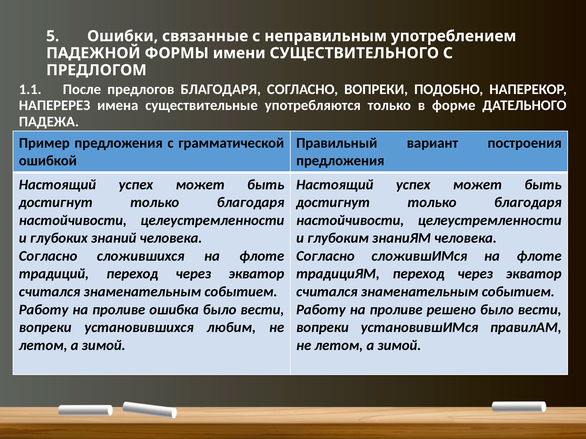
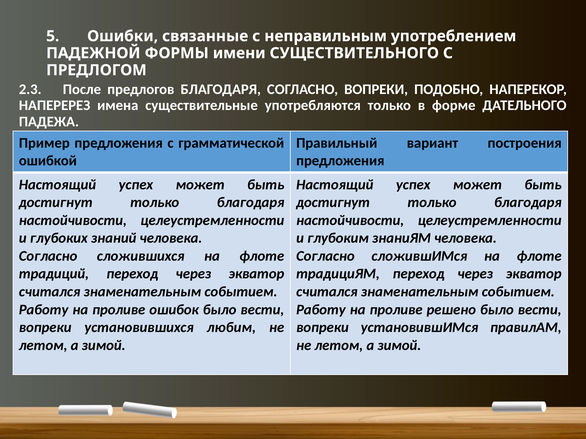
1.1: 1.1 -> 2.3 (30, 90)
ошибка: ошибка -> ошибок (174, 310)
